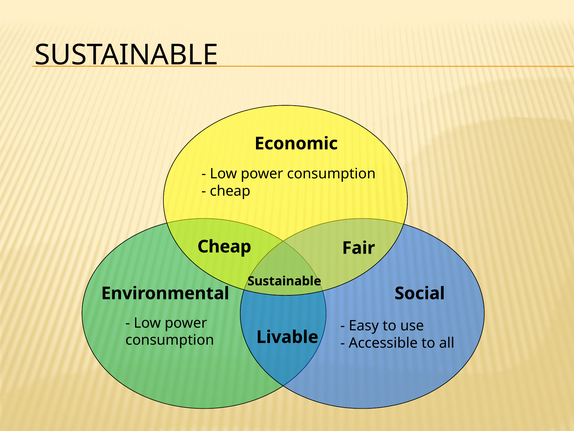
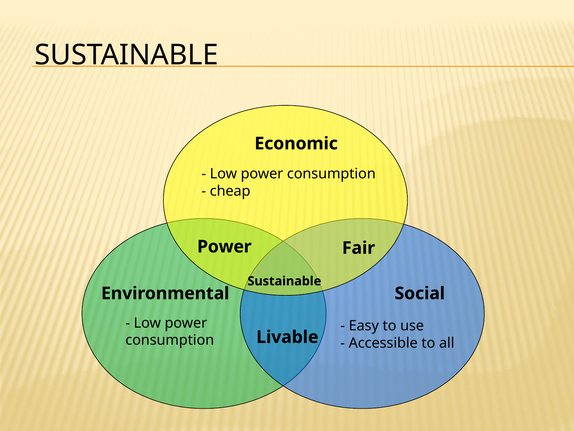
Cheap: Cheap -> Power (224, 246)
